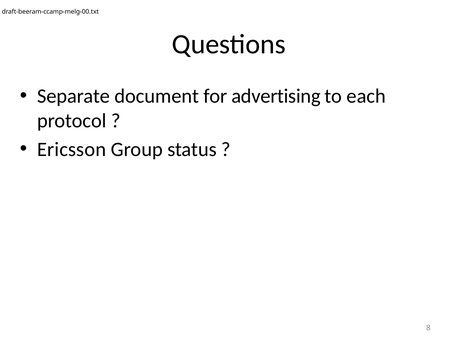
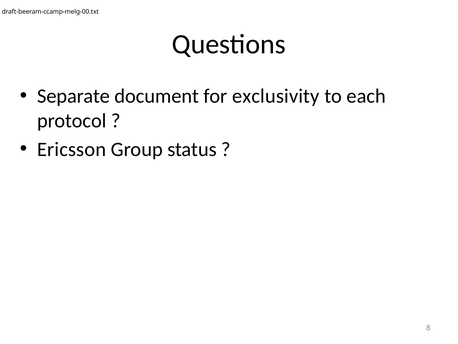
advertising: advertising -> exclusivity (276, 96)
